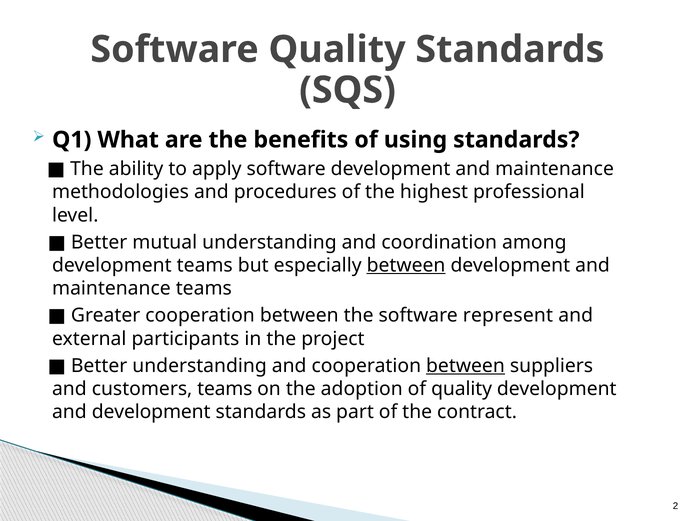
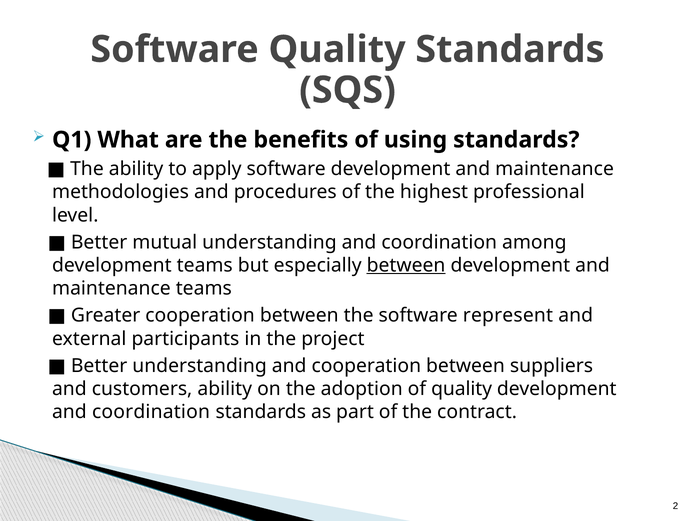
between underline: present -> none (465, 366)
customers teams: teams -> ability (225, 389)
development: development -> coordination (151, 412)
